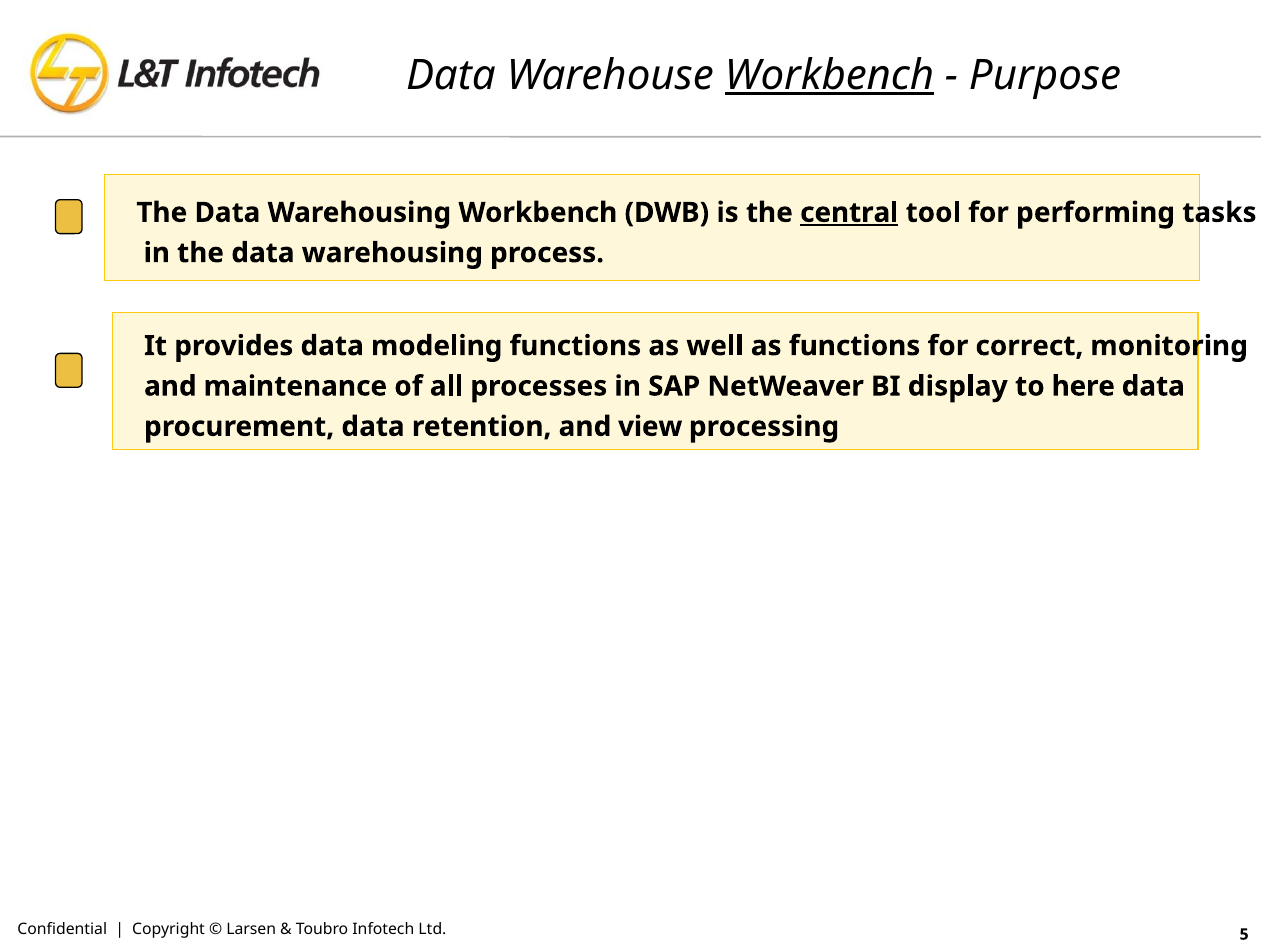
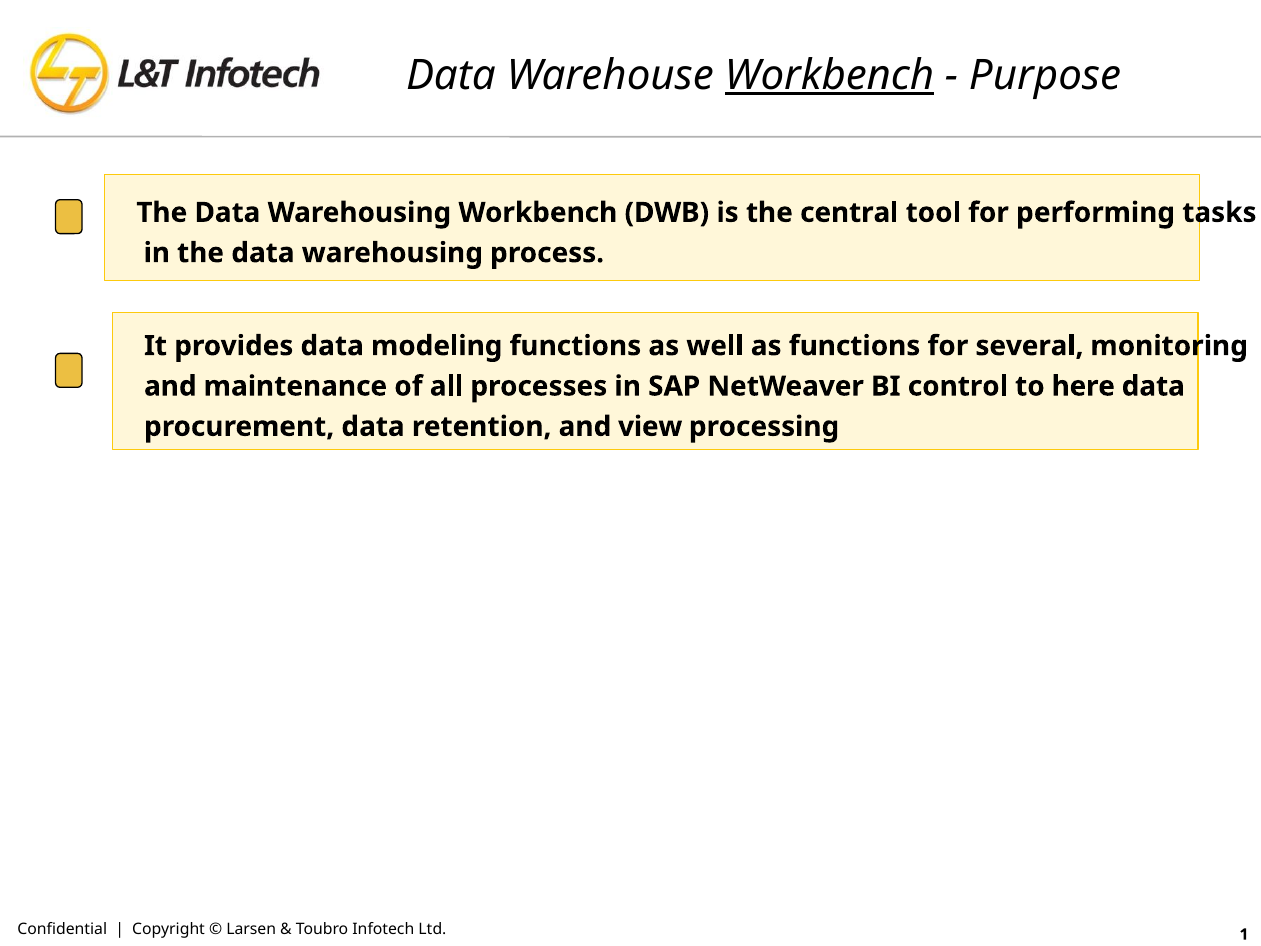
central underline: present -> none (849, 213)
correct: correct -> several (1029, 346)
display: display -> control (958, 386)
5: 5 -> 1 (1244, 934)
